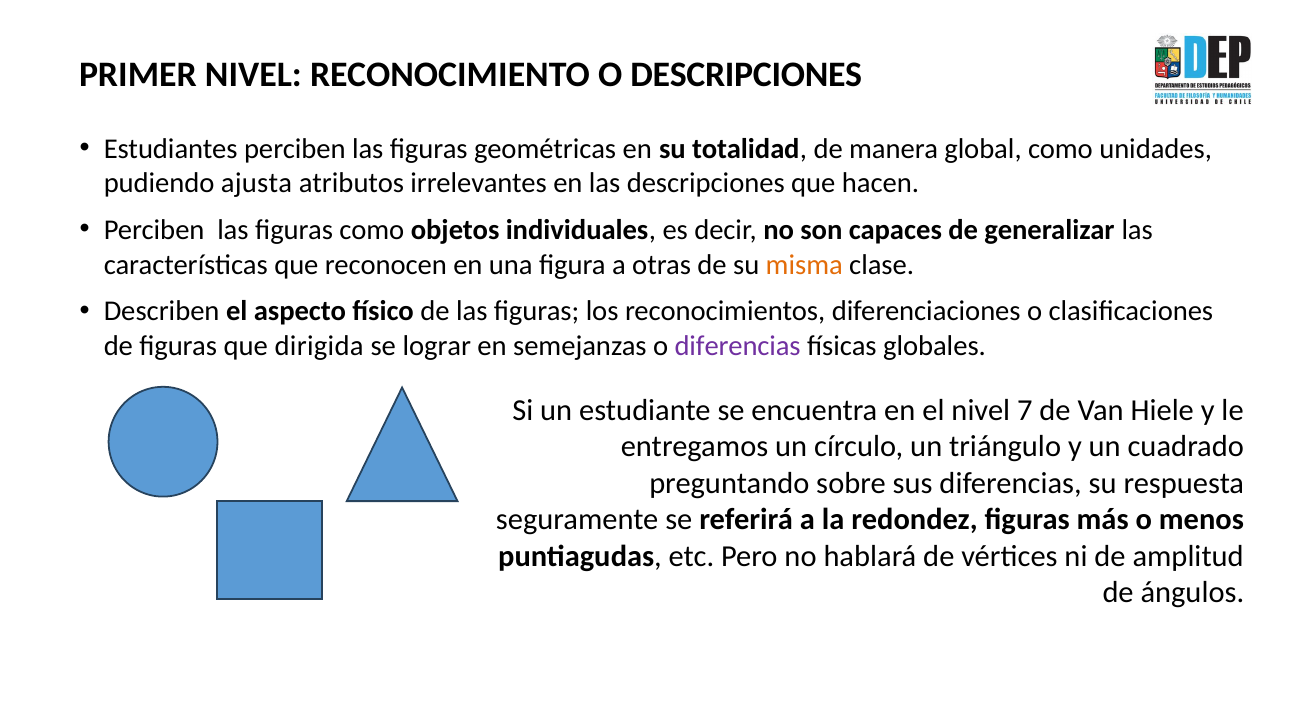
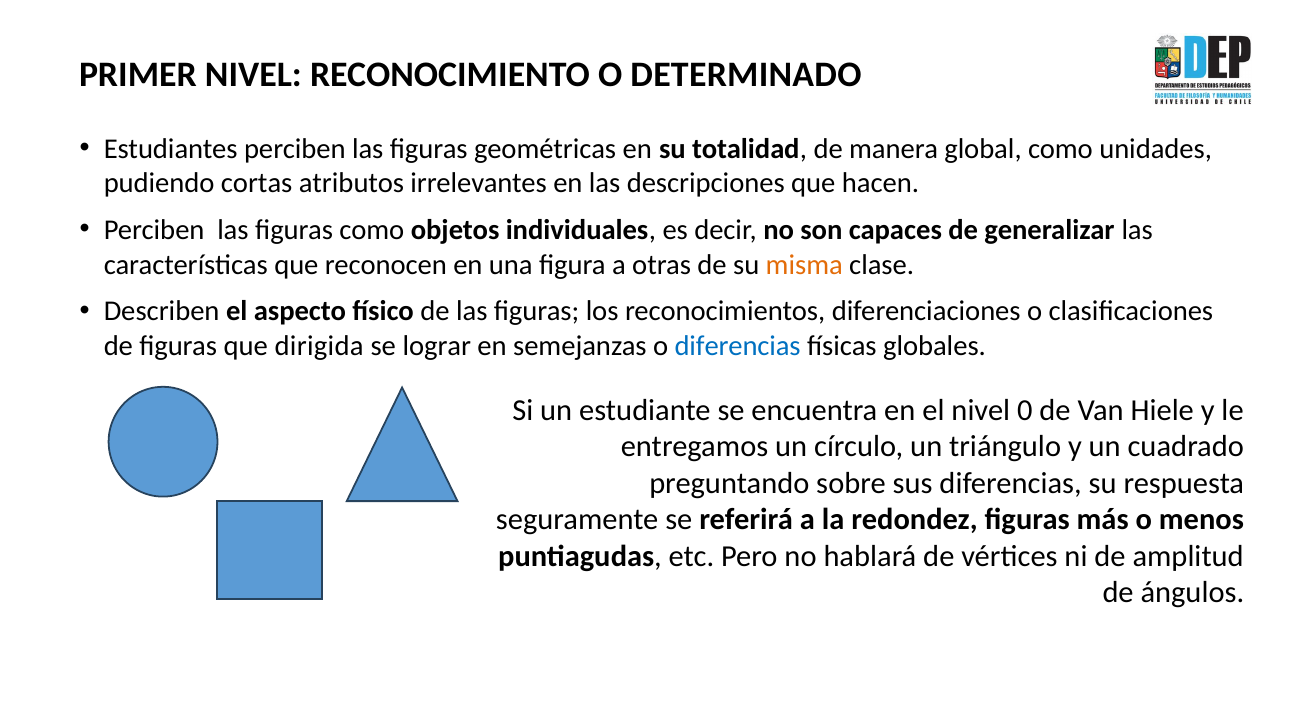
O DESCRIPCIONES: DESCRIPCIONES -> DETERMINADO (746, 75)
ajusta: ajusta -> cortas (257, 183)
diferencias colour: purple -> blue (738, 346)
7: 7 -> 0 (1025, 411)
